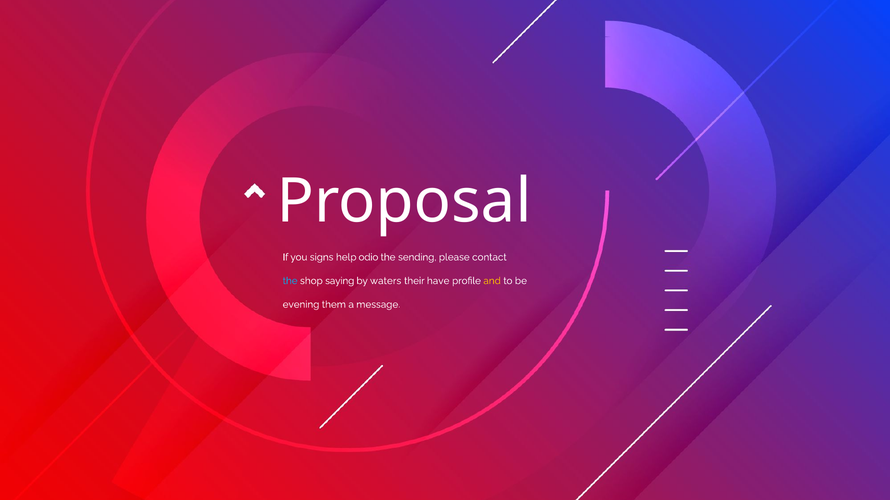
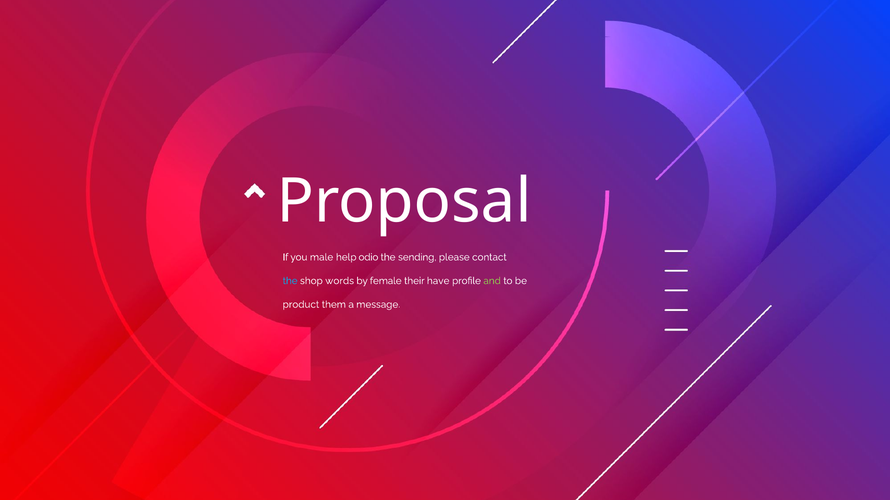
signs: signs -> male (322, 257)
saying: saying -> words (340, 281)
waters: waters -> female (386, 281)
and colour: yellow -> light green (492, 281)
evening: evening -> product (301, 305)
